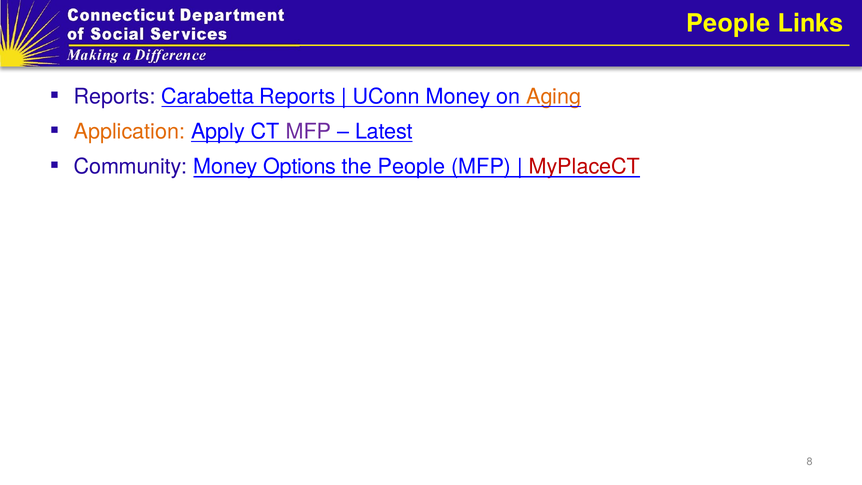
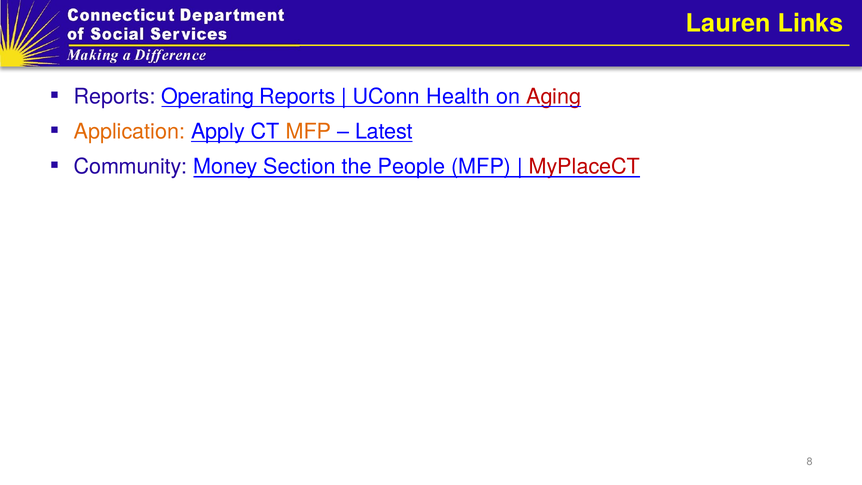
People: People -> Lauren (728, 23)
Carabetta: Carabetta -> Operating (208, 96)
UConn Money: Money -> Health (458, 96)
Aging colour: orange -> red (554, 96)
MFP colour: purple -> orange (308, 132)
Options: Options -> Section (300, 167)
